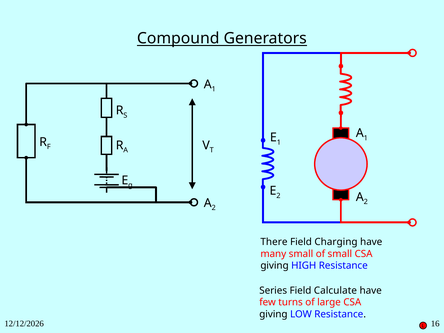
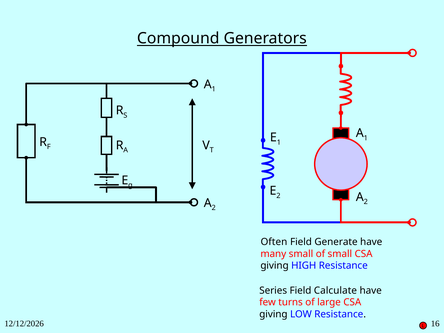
There: There -> Often (274, 242)
Charging: Charging -> Generate (336, 242)
